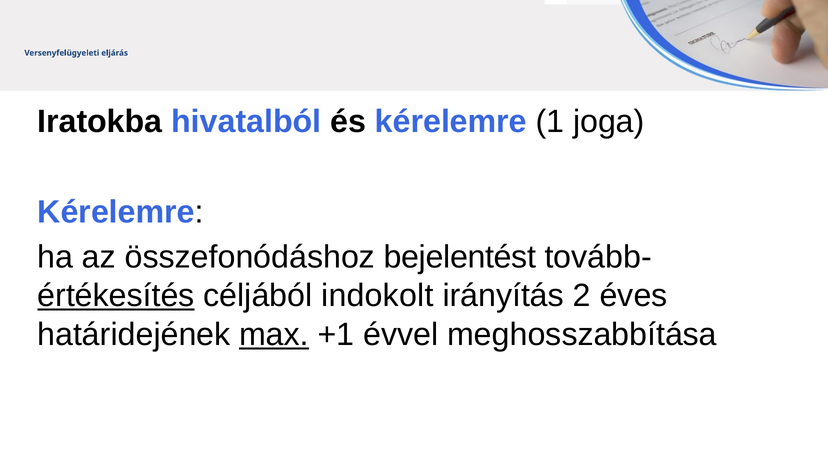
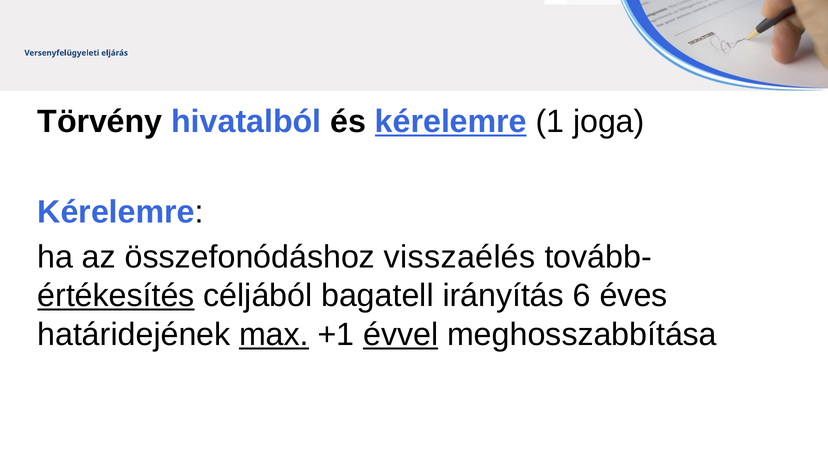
Iratokba: Iratokba -> Törvény (100, 122)
kérelemre underline: none -> present (451, 122)
bejelentést: bejelentést -> visszaélés (460, 257)
indokolt: indokolt -> bagatell (377, 296)
2: 2 -> 6 (582, 296)
évvel underline: none -> present (401, 334)
